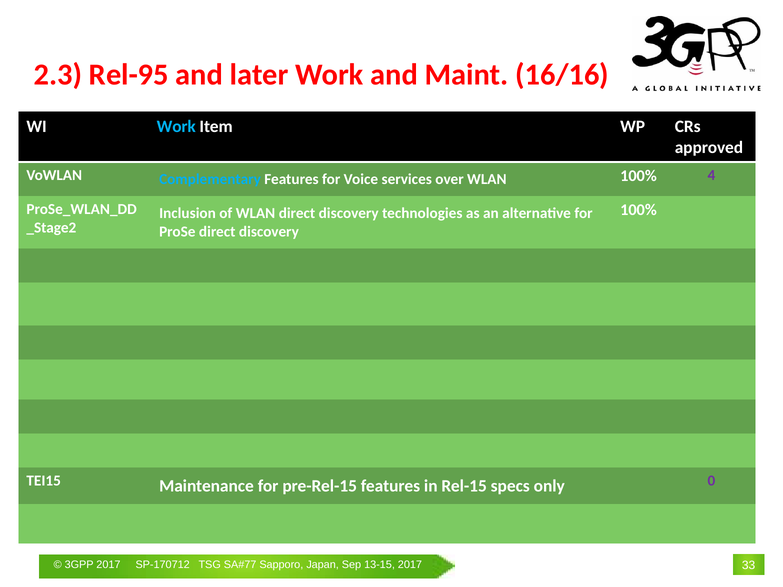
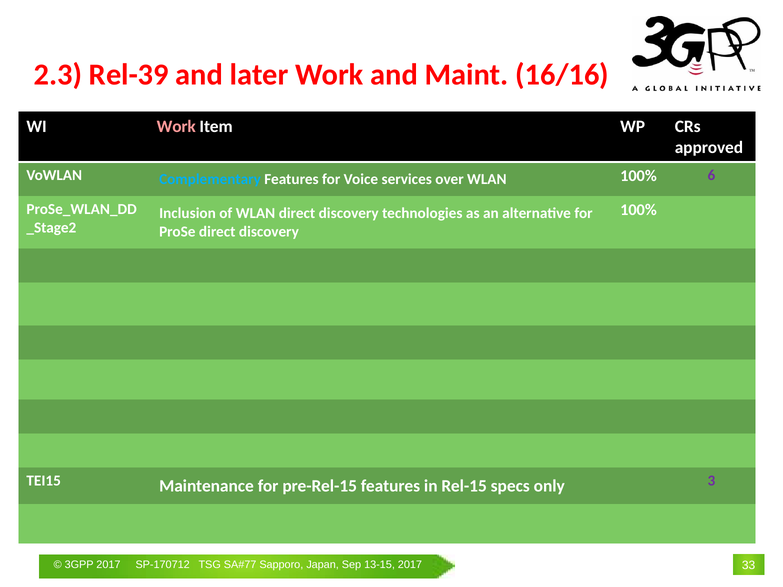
Rel-95: Rel-95 -> Rel-39 (129, 75)
Work colour: light blue -> pink (176, 127)
4: 4 -> 6 (711, 175)
0: 0 -> 3 (711, 481)
